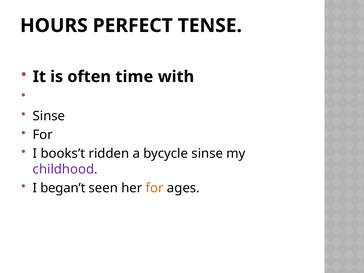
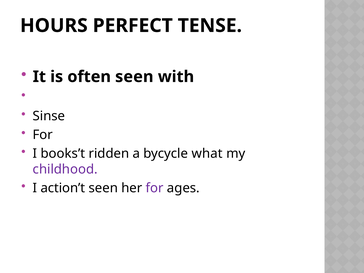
often time: time -> seen (134, 77)
bycycle sinse: sinse -> what (207, 154)
began’t: began’t -> action’t (63, 188)
for colour: orange -> purple (155, 188)
